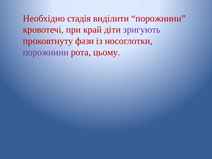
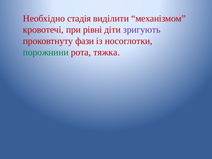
виділити порожнини: порожнини -> механiзмом (158, 18)
край: край -> рівні (93, 30)
порожнини colour: purple -> green (46, 52)
цьому: цьому -> тяжка (107, 52)
